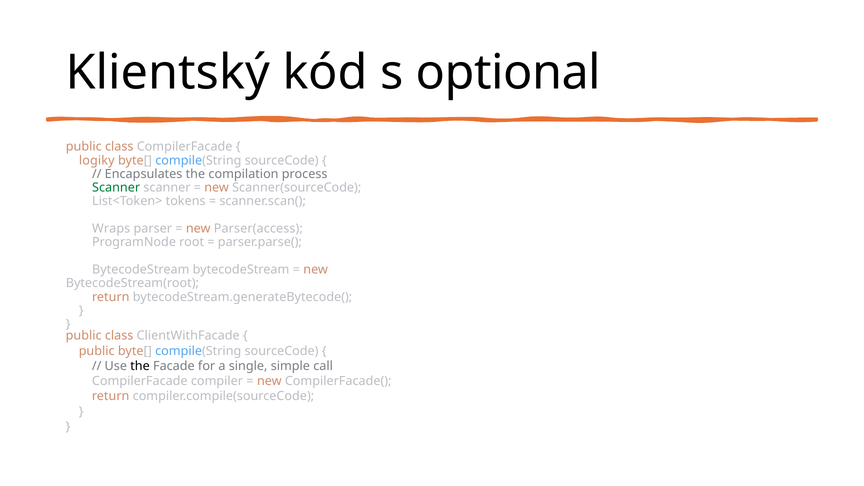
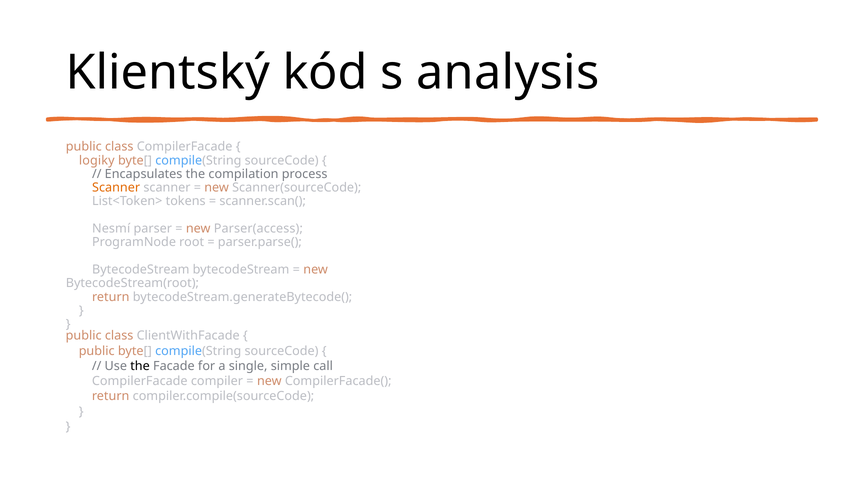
optional: optional -> analysis (508, 73)
Scanner colour: green -> orange (116, 188)
Wraps: Wraps -> Nesmí (111, 229)
